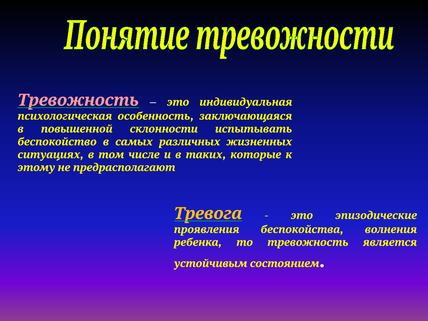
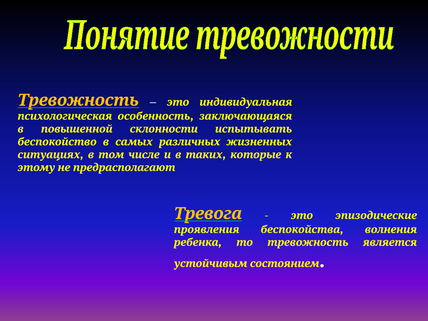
Тревожность colour: pink -> yellow (78, 100)
